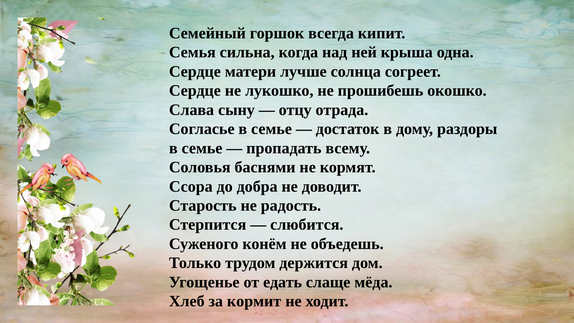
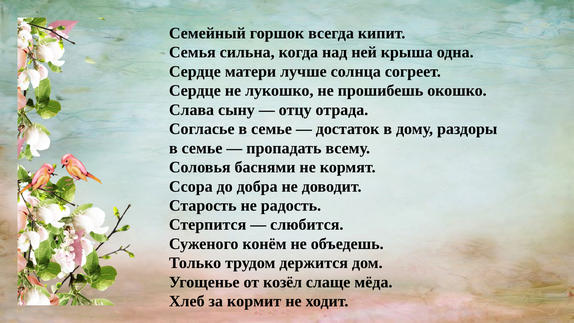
едать: едать -> козёл (283, 282)
